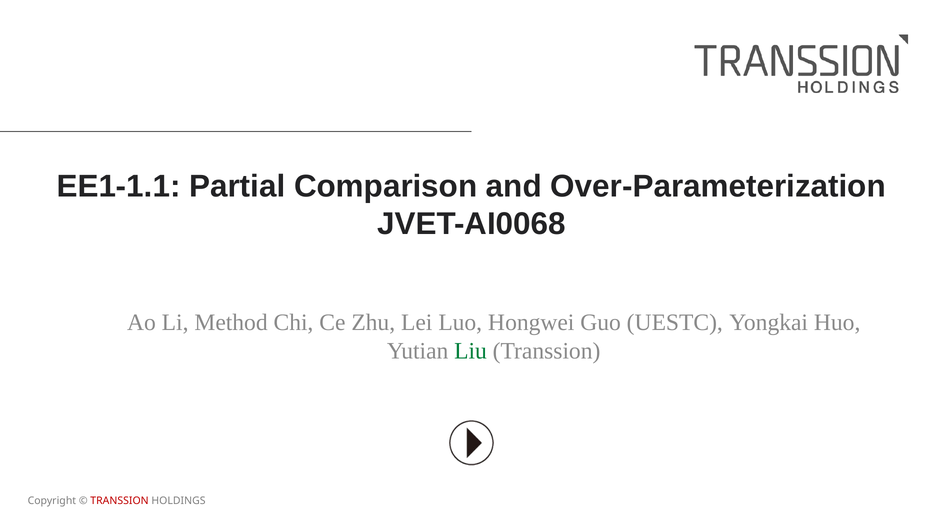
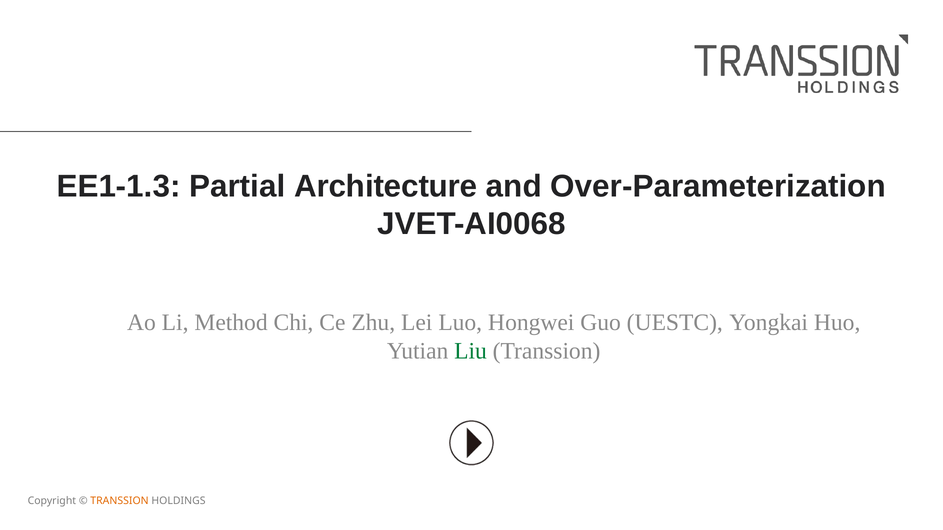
EE1-1.1: EE1-1.1 -> EE1-1.3 (119, 187)
Comparison: Comparison -> Architecture (386, 187)
TRANSSION colour: red -> orange (120, 501)
